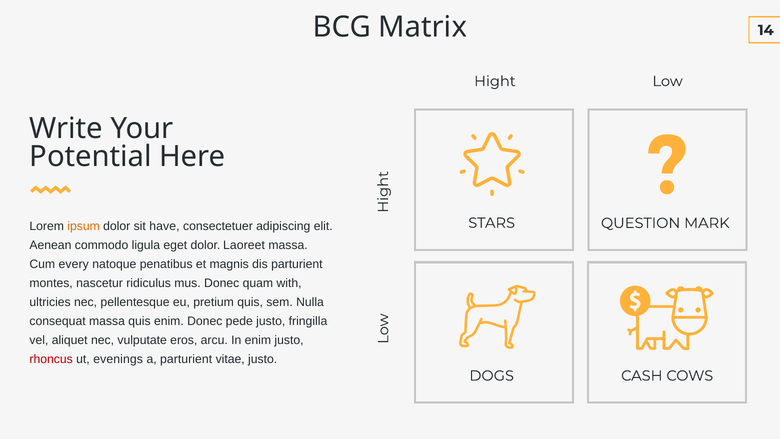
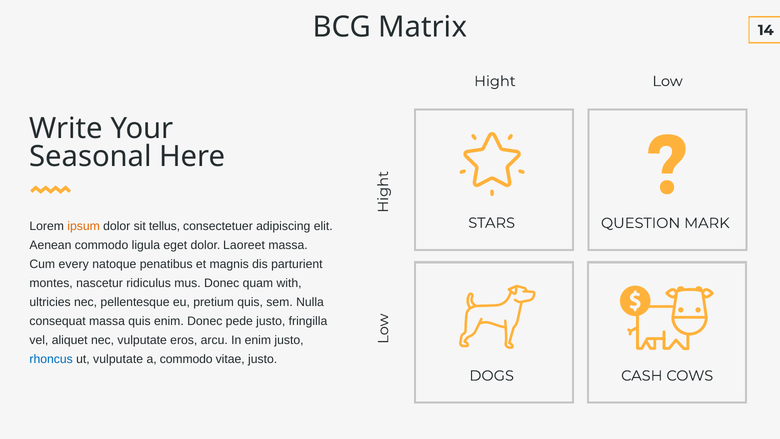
Potential: Potential -> Seasonal (91, 157)
have: have -> tellus (165, 226)
rhoncus colour: red -> blue (51, 359)
ut evenings: evenings -> vulputate (118, 359)
a parturient: parturient -> commodo (186, 359)
